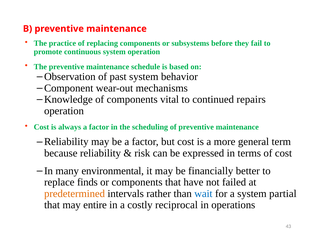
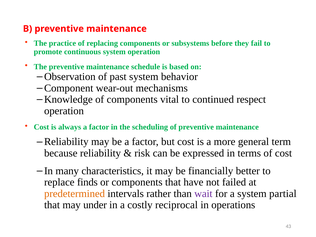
repairs: repairs -> respect (251, 99)
environmental: environmental -> characteristics (113, 171)
wait colour: blue -> purple (203, 194)
entire: entire -> under (95, 205)
